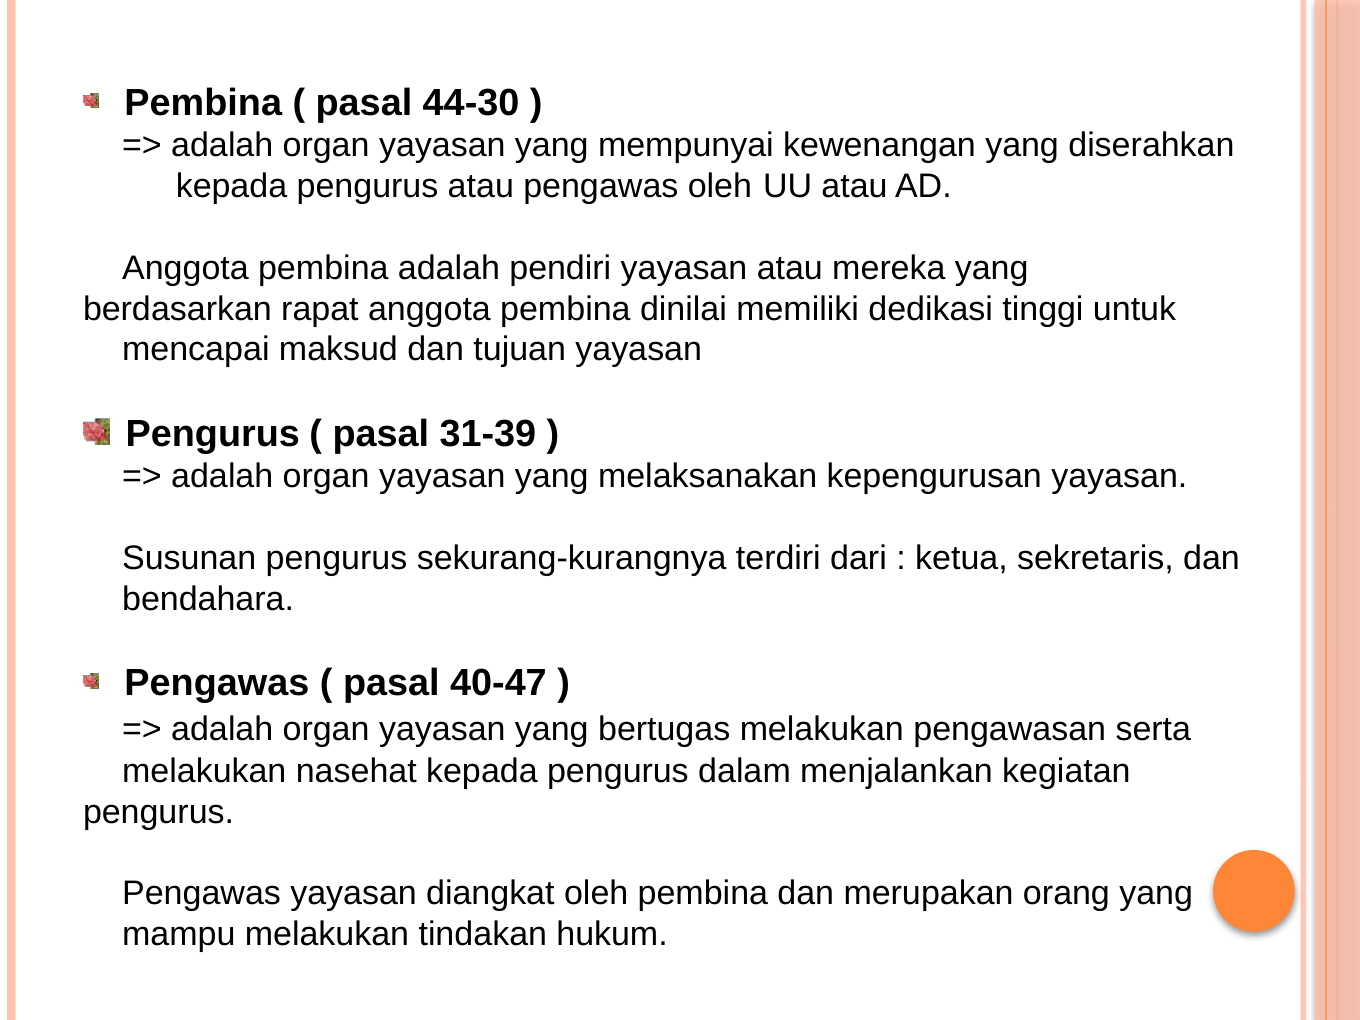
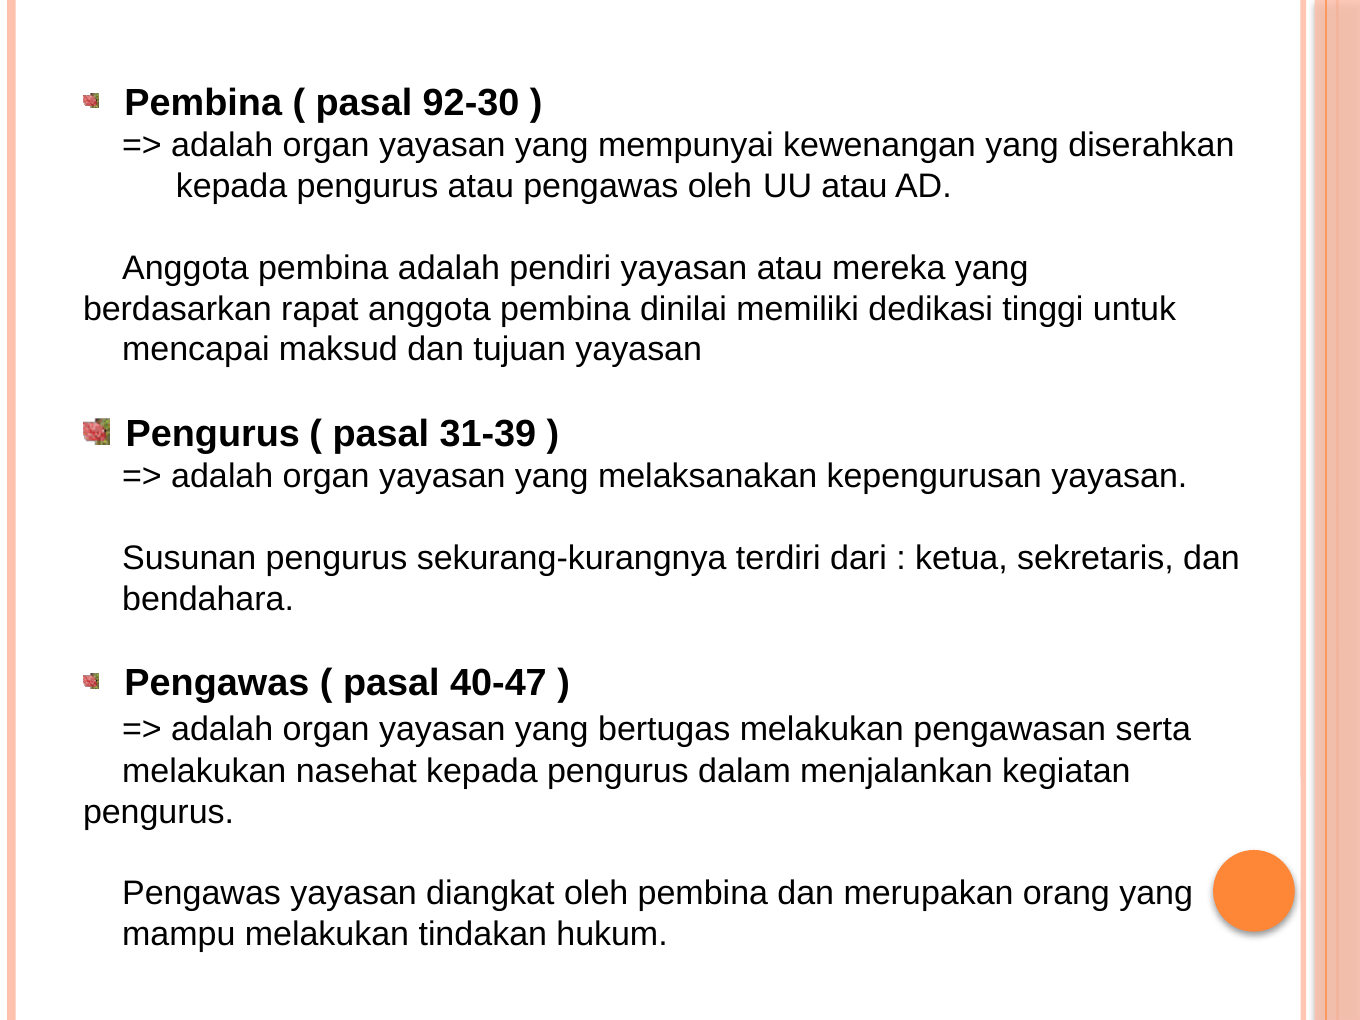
44-30: 44-30 -> 92-30 (471, 103)
